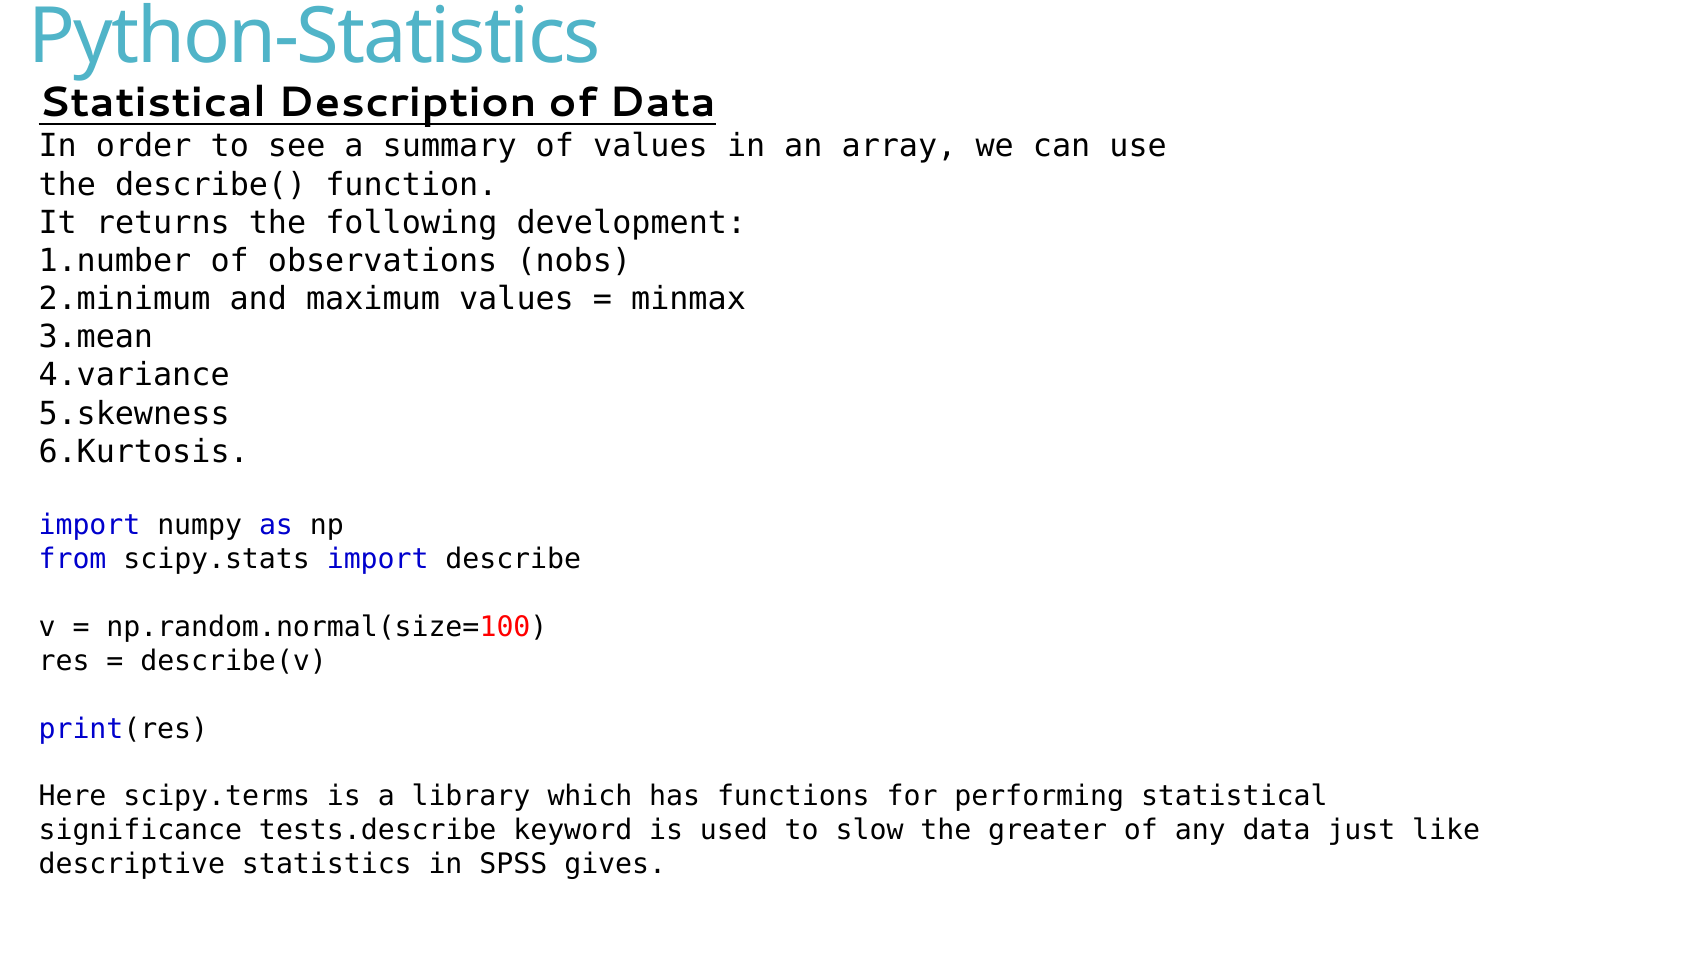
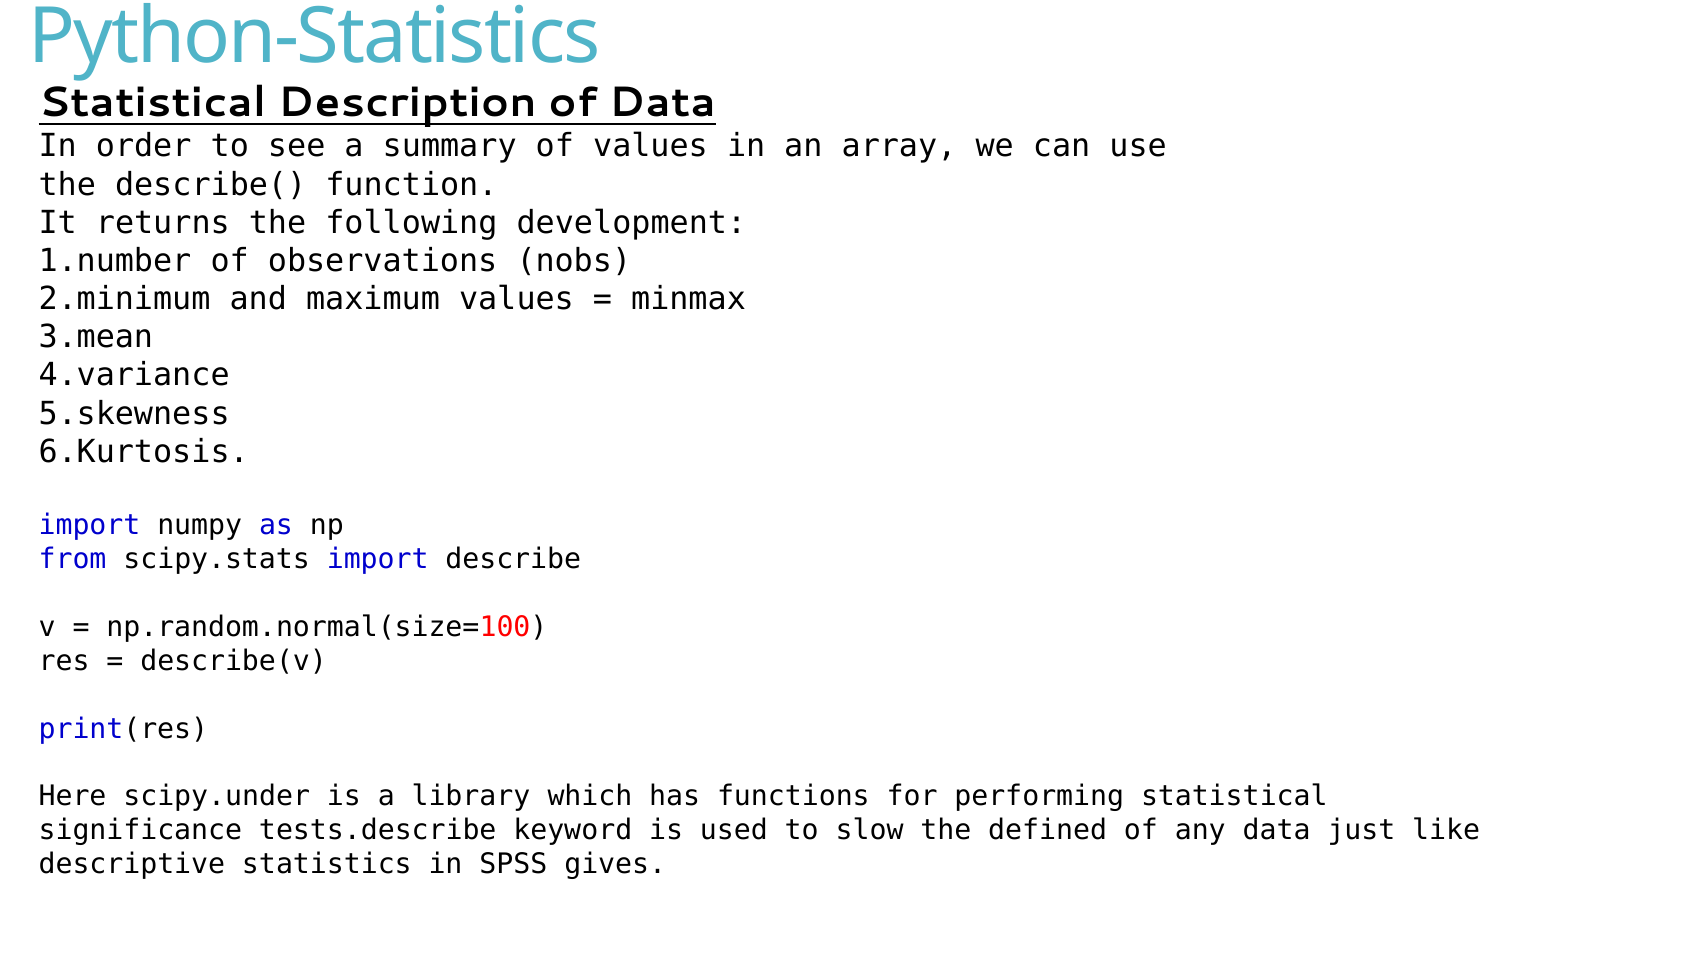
scipy.terms: scipy.terms -> scipy.under (217, 796)
greater: greater -> defined (1048, 830)
